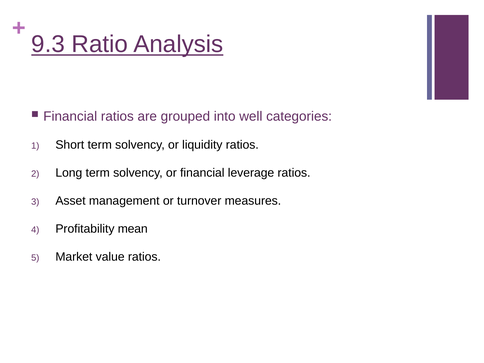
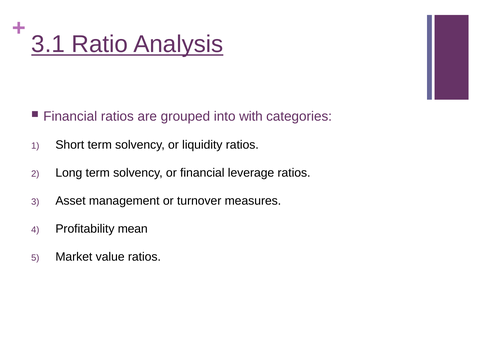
9.3: 9.3 -> 3.1 (48, 44)
well: well -> with (251, 116)
